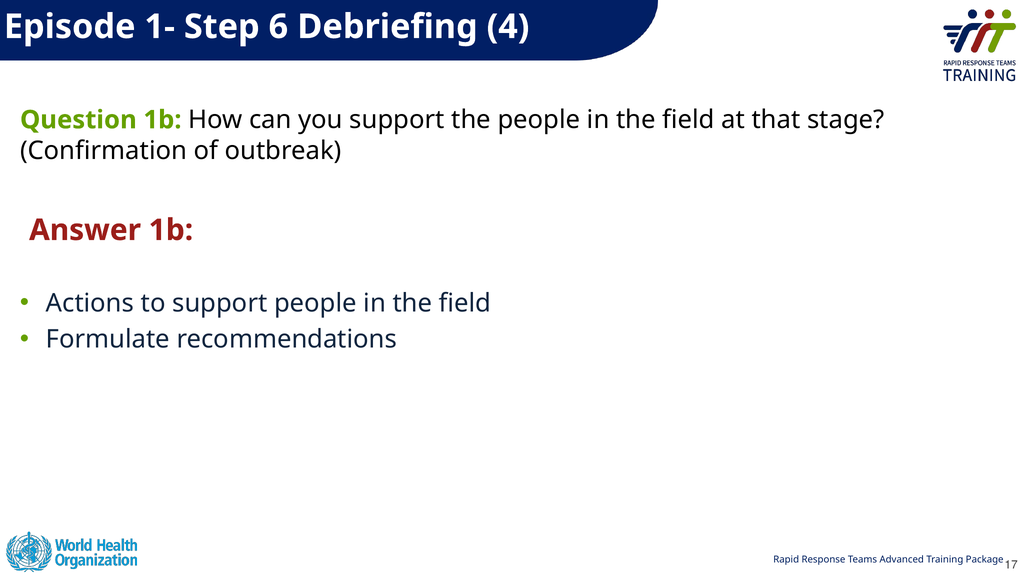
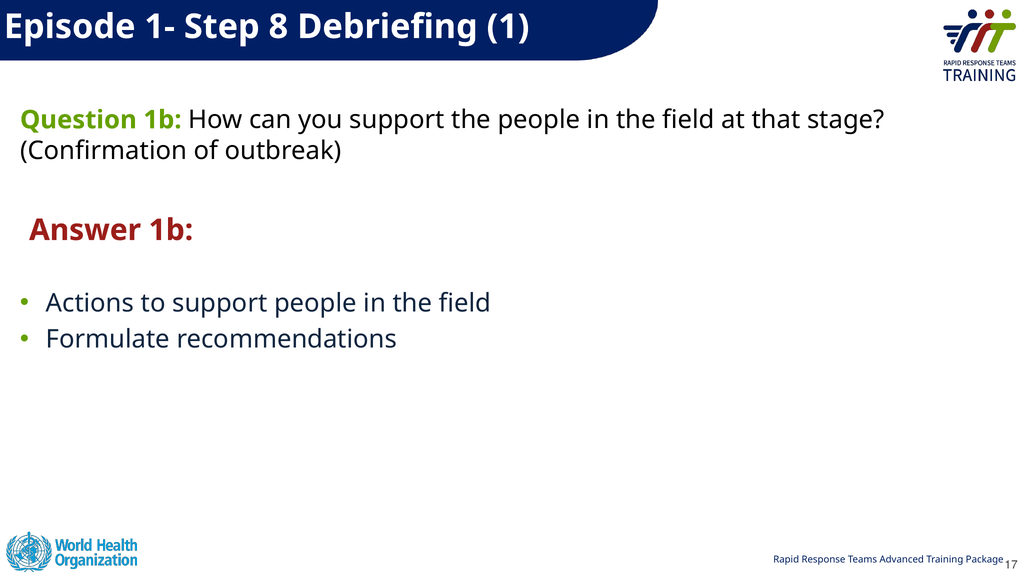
6: 6 -> 8 (278, 27)
4: 4 -> 1 (508, 27)
